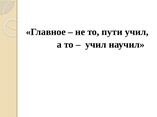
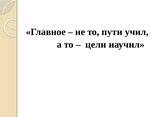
учил: учил -> цели (96, 45)
